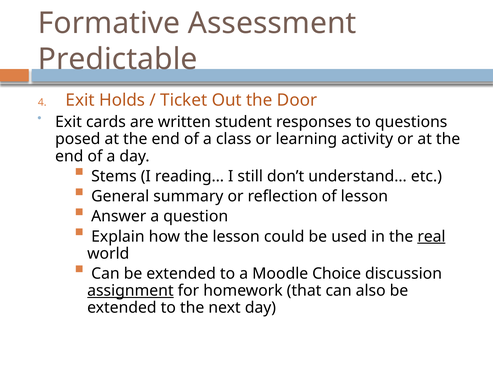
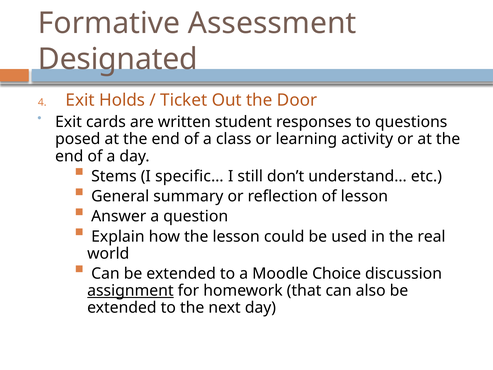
Predictable: Predictable -> Designated (118, 59)
reading…: reading… -> specific… (189, 176)
real underline: present -> none (431, 236)
